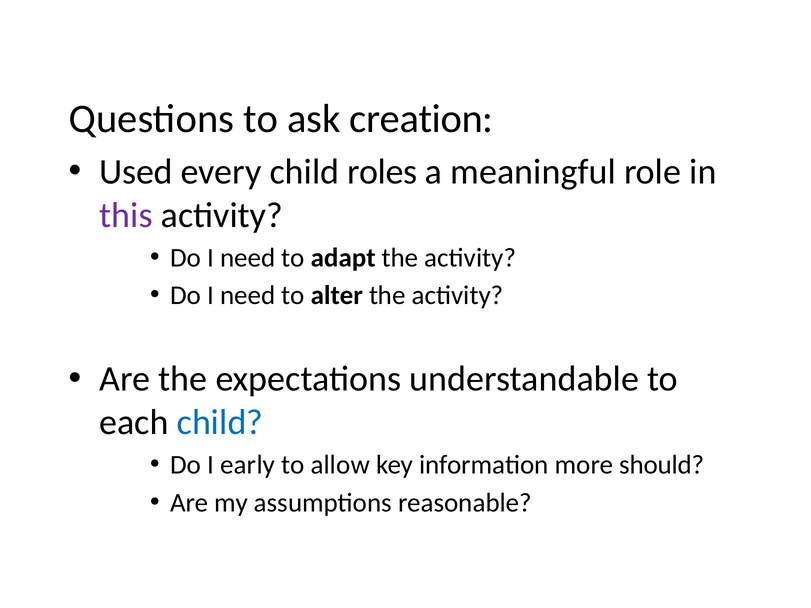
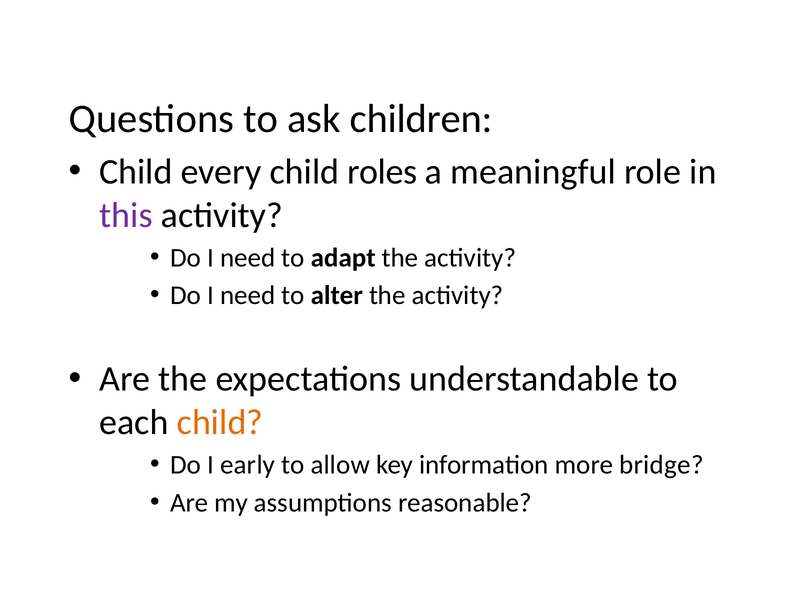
creation: creation -> children (421, 119)
Used: Used -> Child (136, 172)
child colour: blue -> orange (220, 422)
should: should -> bridge (661, 465)
